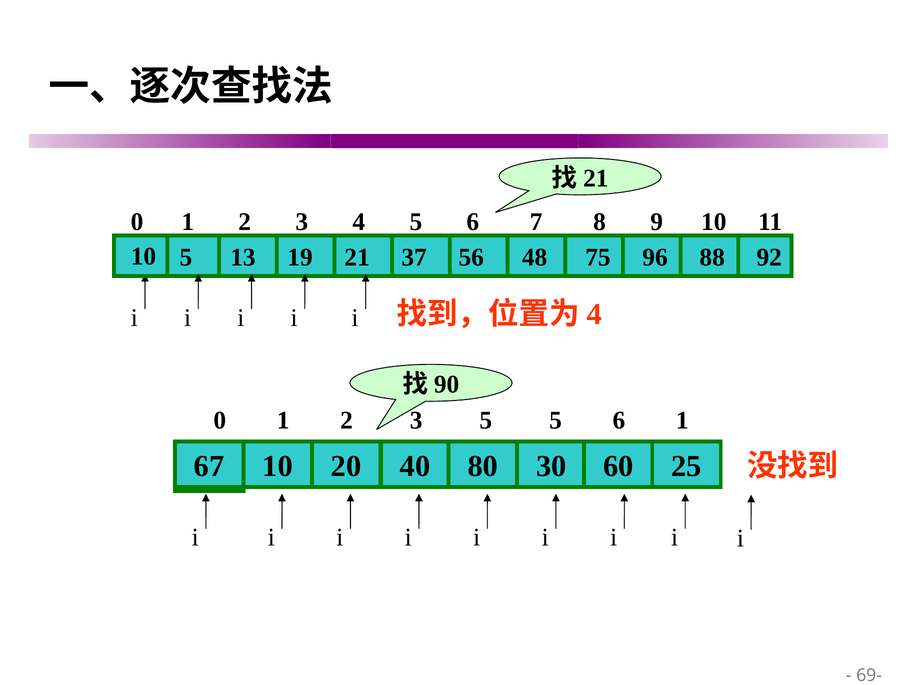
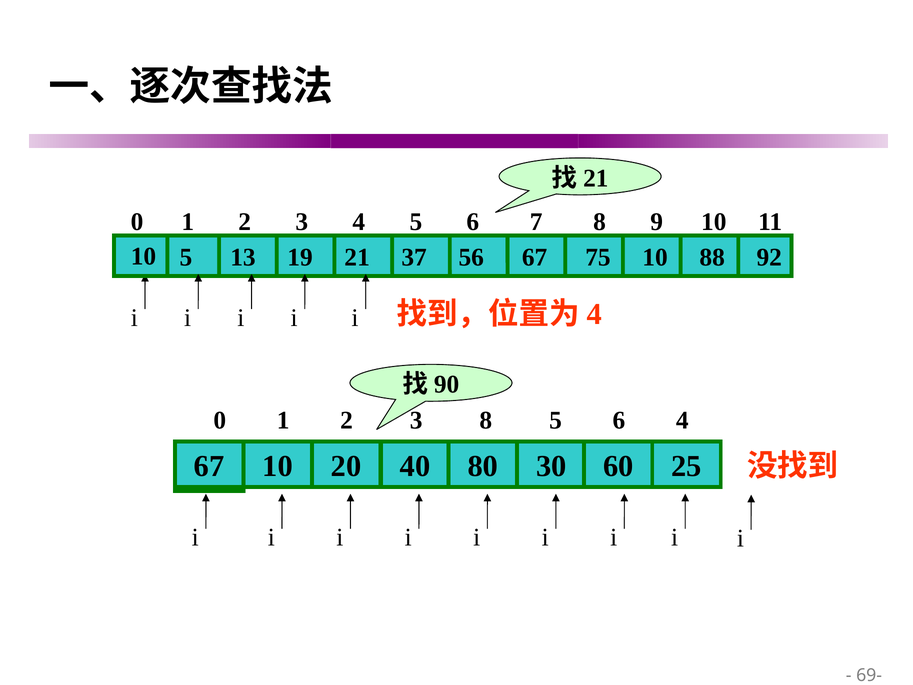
56 48: 48 -> 67 (535, 257)
75 96: 96 -> 10 (655, 257)
3 5: 5 -> 8 (486, 420)
6 1: 1 -> 4 (682, 420)
